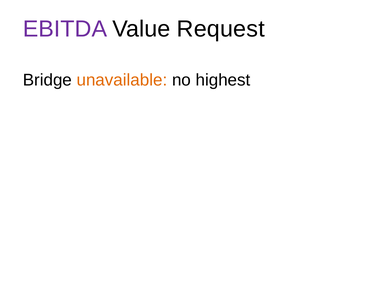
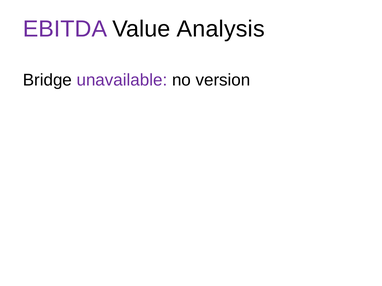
Request: Request -> Analysis (221, 29)
unavailable colour: orange -> purple (122, 80)
highest: highest -> version (223, 80)
